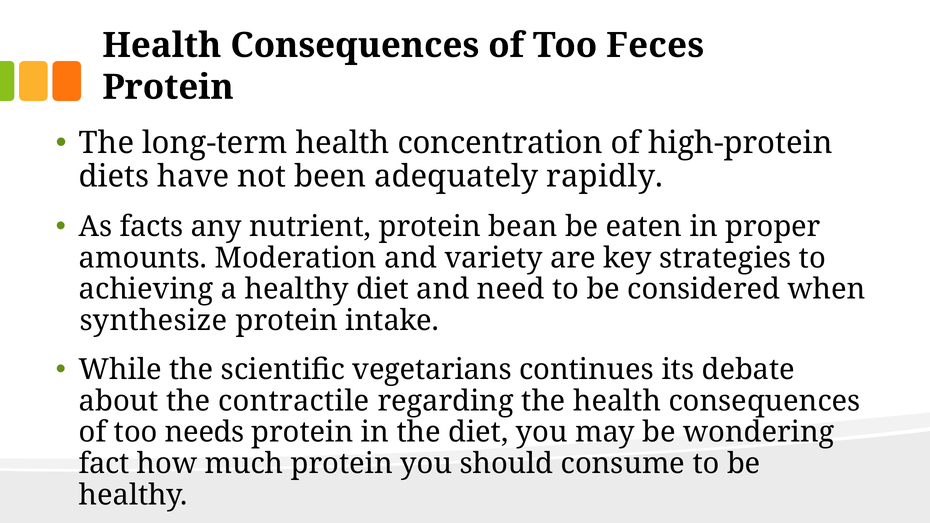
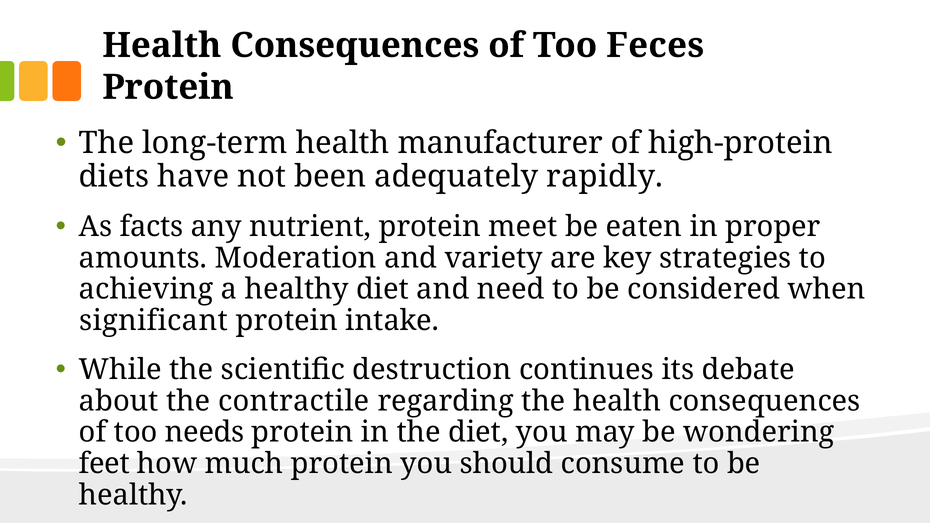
concentration: concentration -> manufacturer (500, 143)
bean: bean -> meet (523, 227)
synthesize: synthesize -> significant (153, 321)
vegetarians: vegetarians -> destruction (432, 370)
fact: fact -> feet (104, 464)
